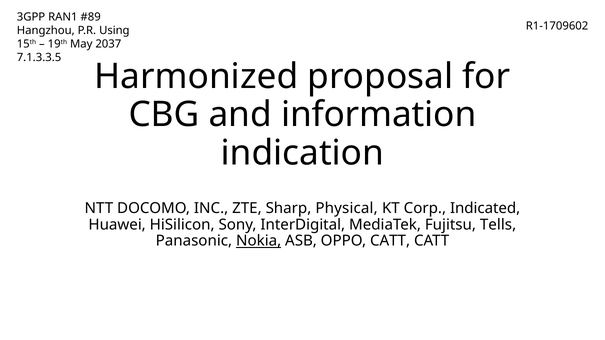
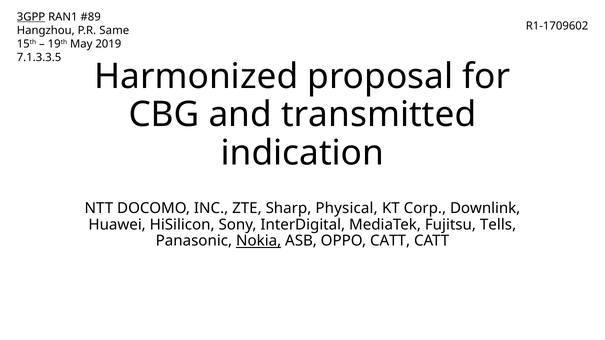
3GPP underline: none -> present (31, 17)
Using: Using -> Same (114, 31)
2037: 2037 -> 2019 (108, 44)
information: information -> transmitted (379, 115)
Indicated: Indicated -> Downlink (485, 208)
